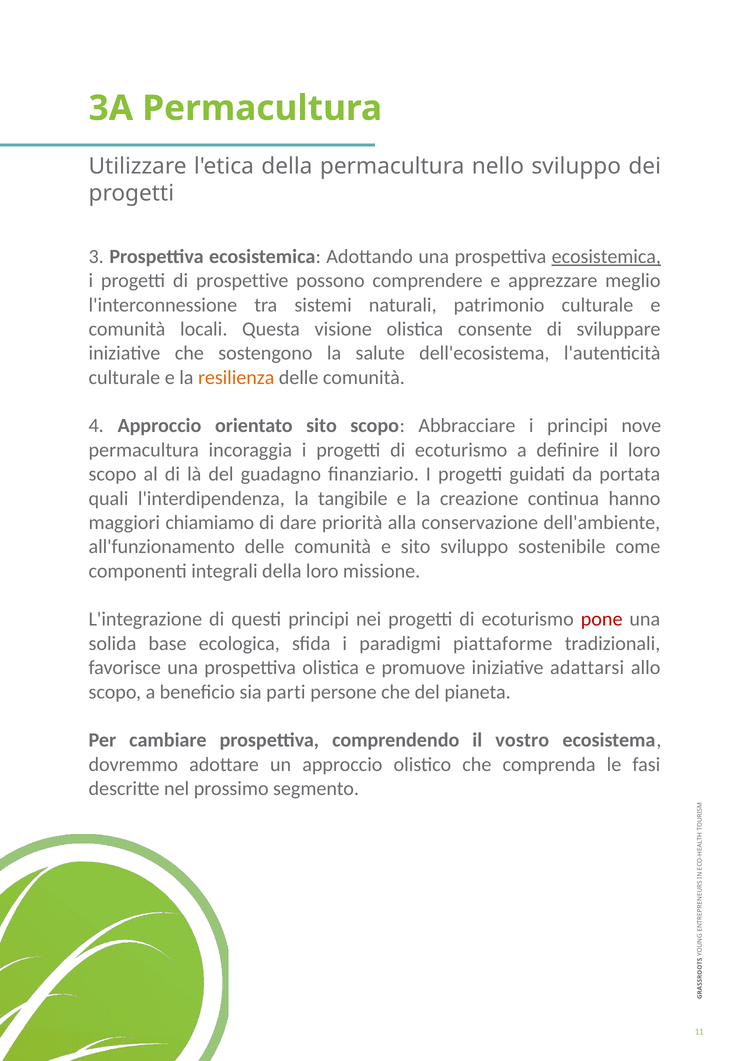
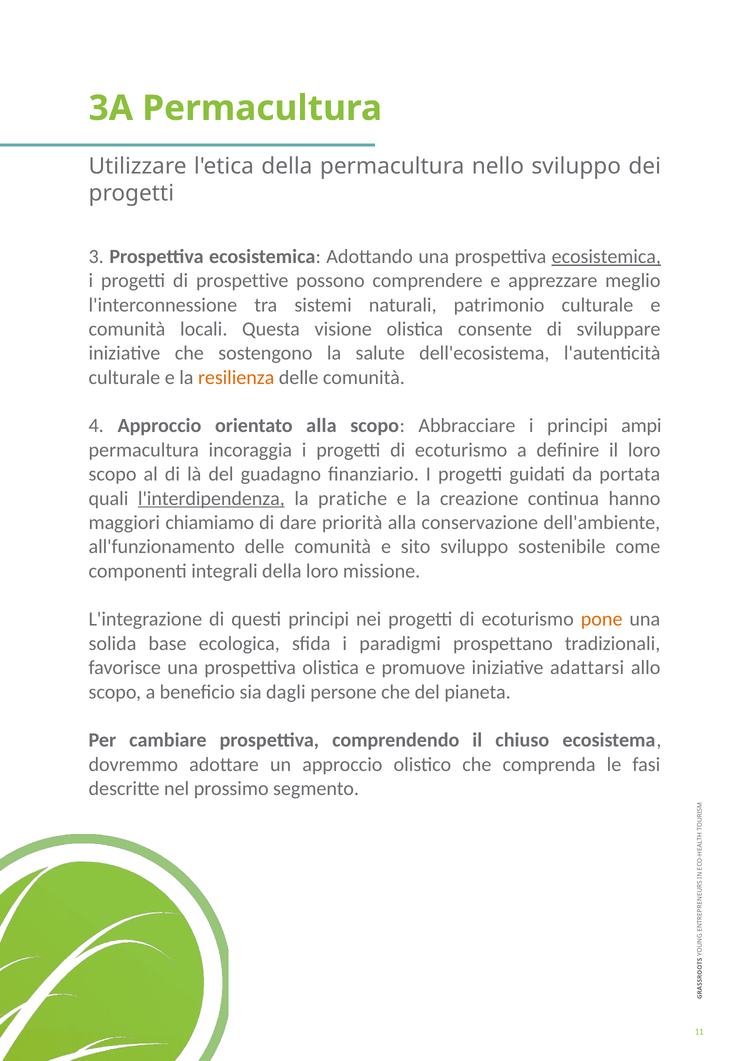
orientato sito: sito -> alla (321, 426)
nove: nove -> ampi (641, 426)
l'interdipendenza underline: none -> present (211, 498)
tangibile: tangibile -> pratiche (353, 498)
pone colour: red -> orange (602, 619)
piattaforme: piattaforme -> prospettano (503, 643)
parti: parti -> dagli (286, 692)
vostro: vostro -> chiuso (522, 740)
